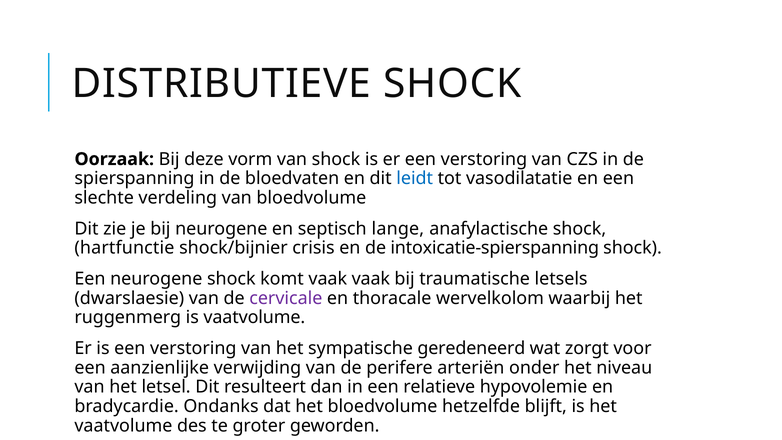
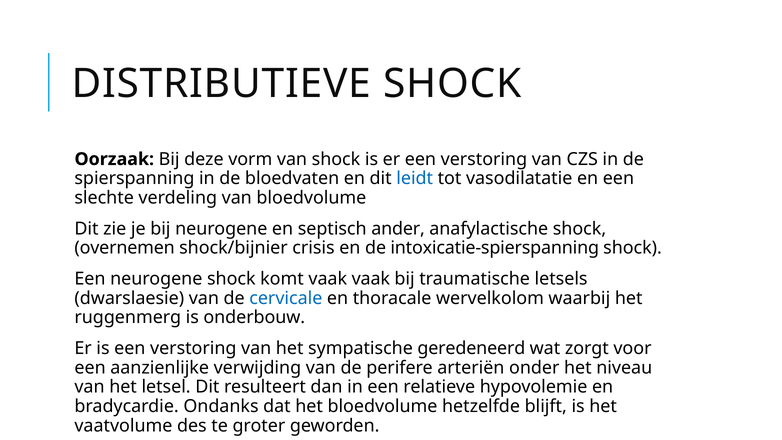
lange: lange -> ander (398, 229)
hartfunctie: hartfunctie -> overnemen (125, 248)
cervicale colour: purple -> blue (286, 298)
is vaatvolume: vaatvolume -> onderbouw (254, 317)
